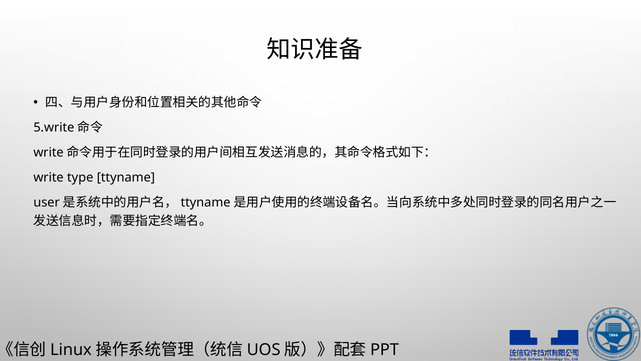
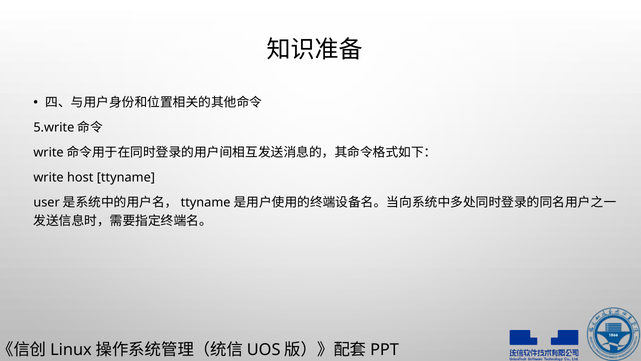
type: type -> host (80, 177)
